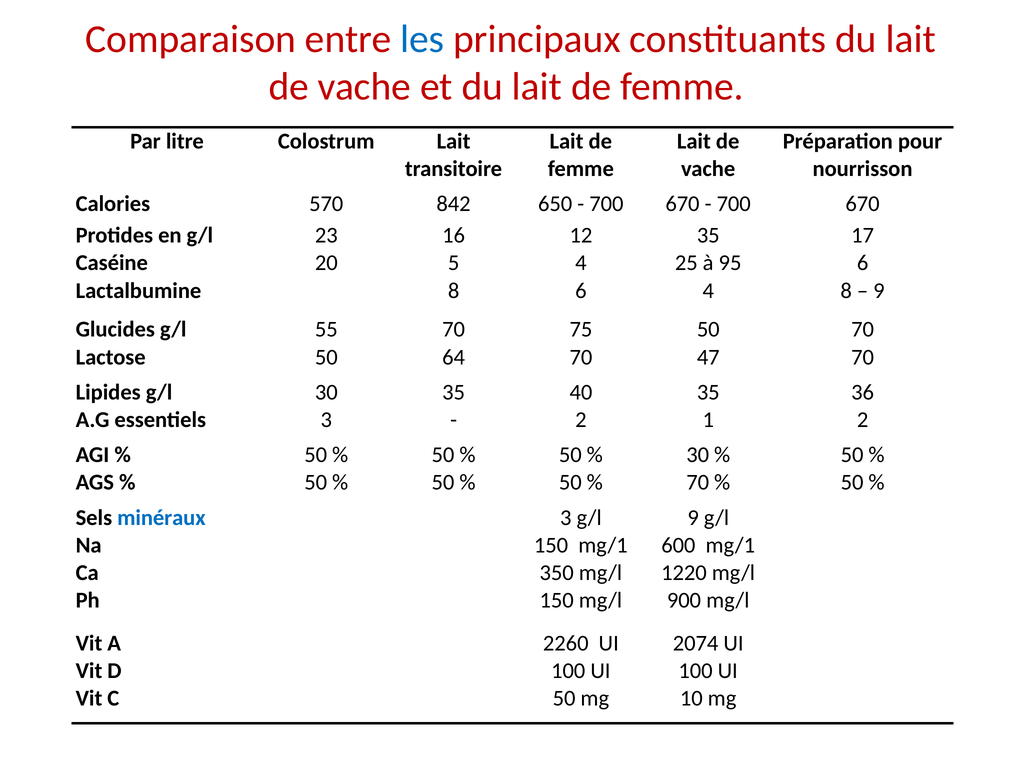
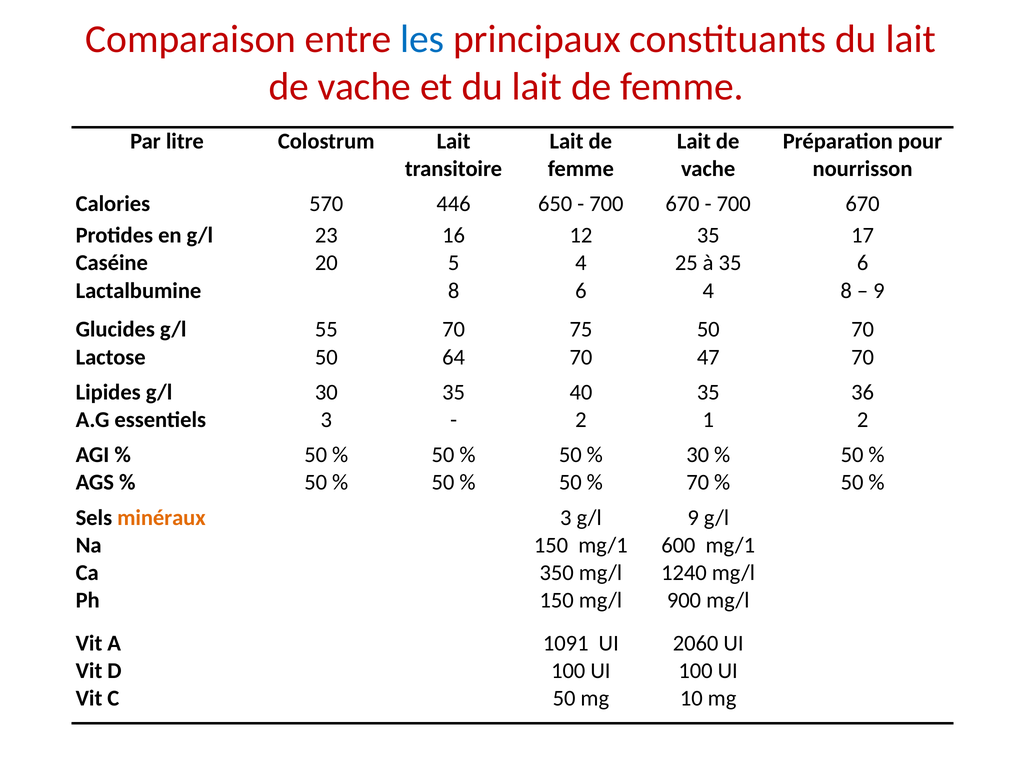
842: 842 -> 446 (454, 204)
à 95: 95 -> 35 (730, 263)
minéraux colour: blue -> orange (161, 517)
1220: 1220 -> 1240 (684, 573)
2260: 2260 -> 1091 (566, 643)
2074: 2074 -> 2060 (696, 643)
